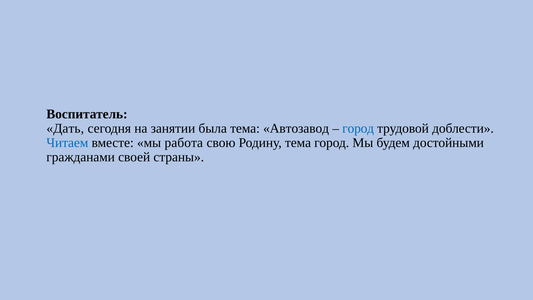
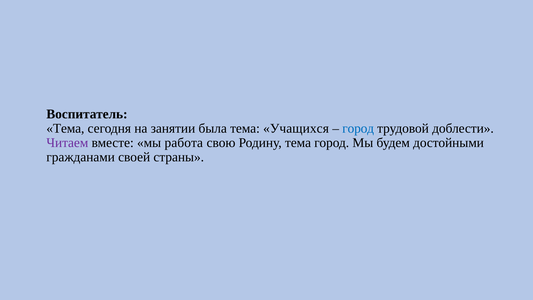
Дать: Дать -> Тема (65, 128)
Автозавод: Автозавод -> Учащихся (296, 128)
Читаем colour: blue -> purple (67, 143)
